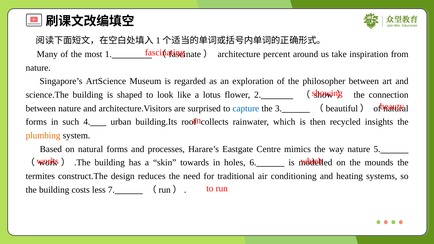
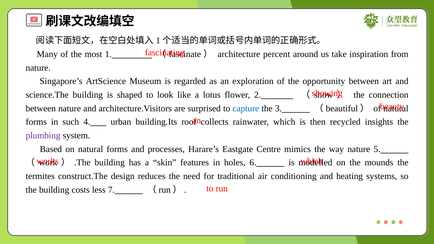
philosopher: philosopher -> opportunity (324, 81)
plumbing colour: orange -> purple (43, 136)
towards: towards -> features (195, 163)
